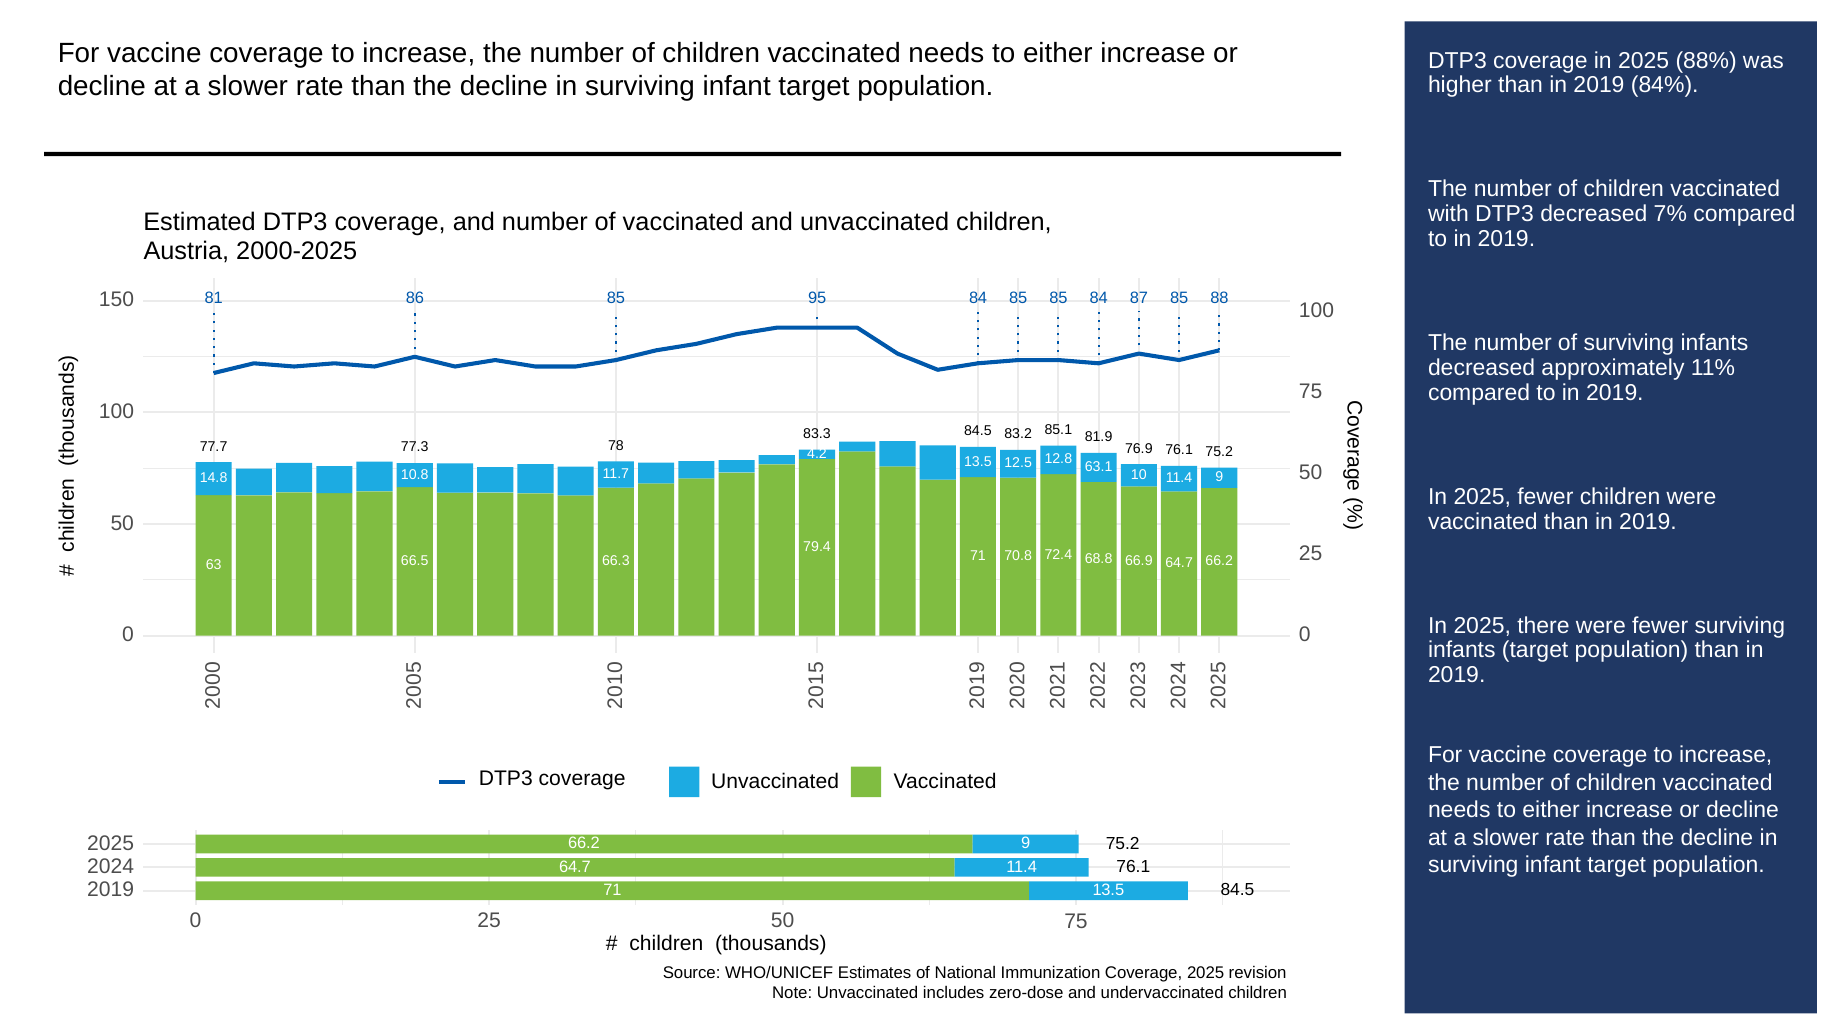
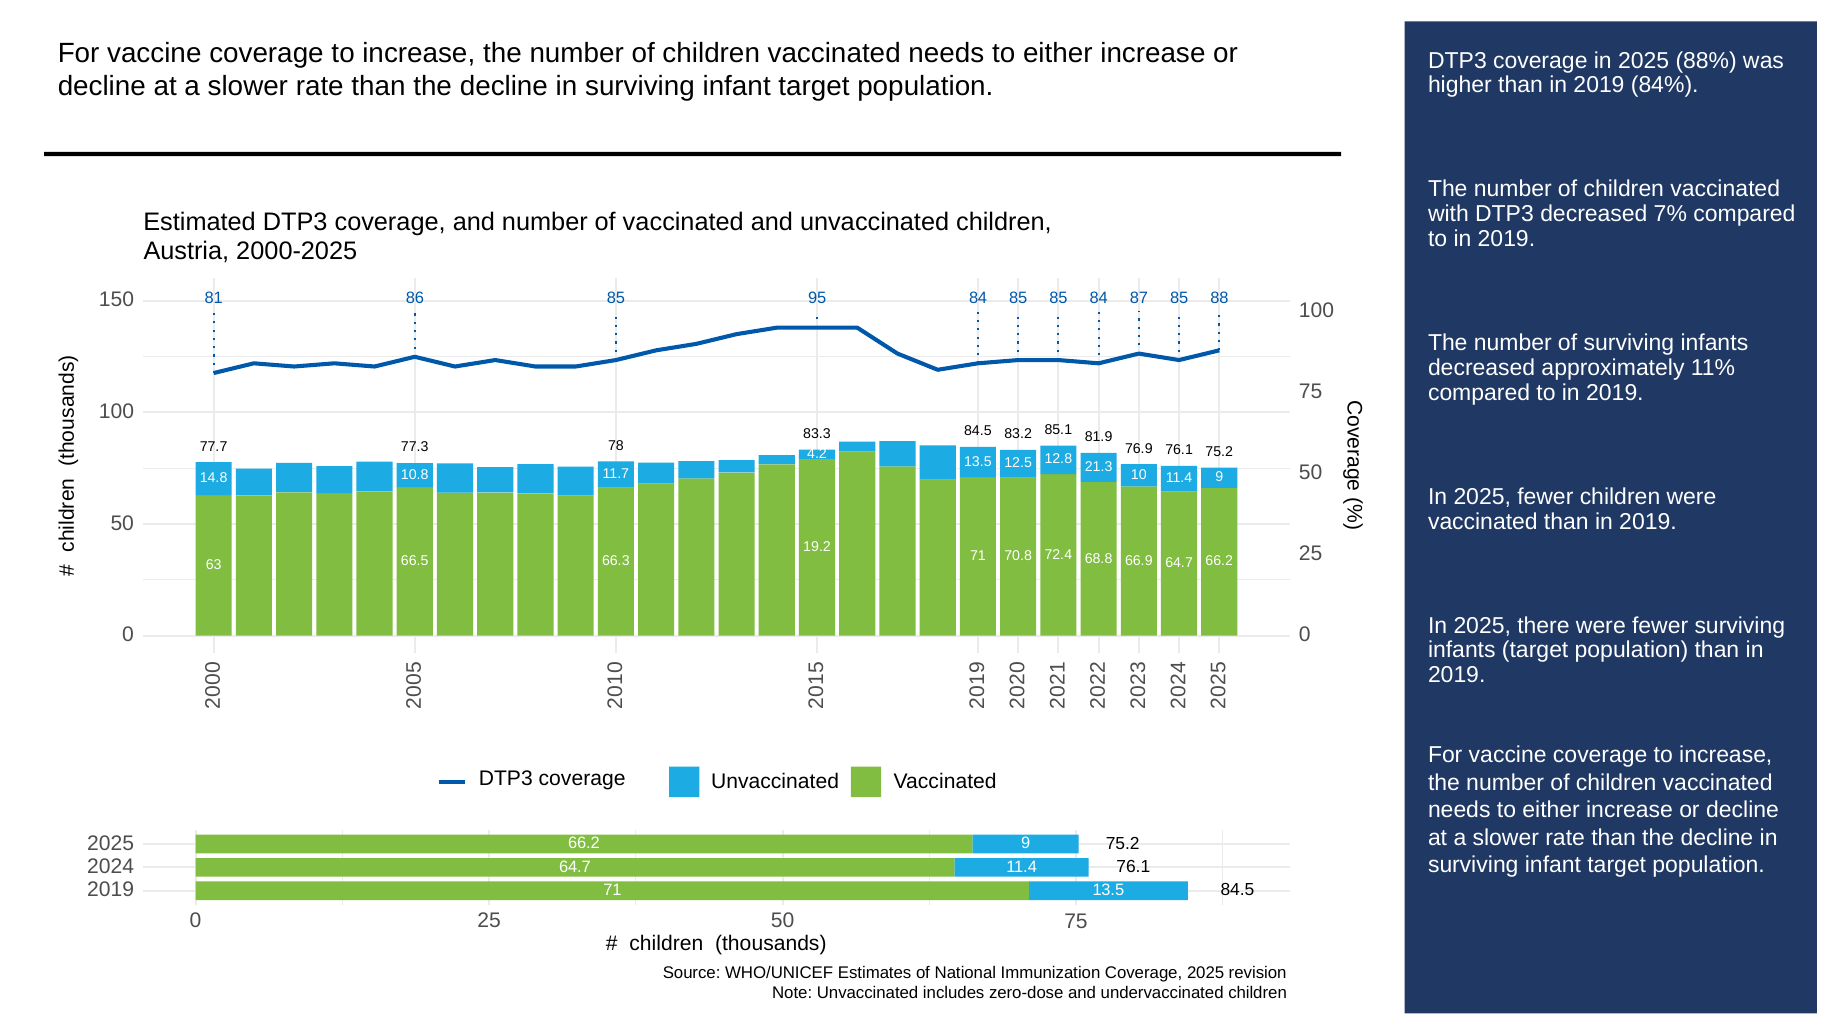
63.1: 63.1 -> 21.3 (1099, 467)
79.4: 79.4 -> 19.2 (817, 547)
